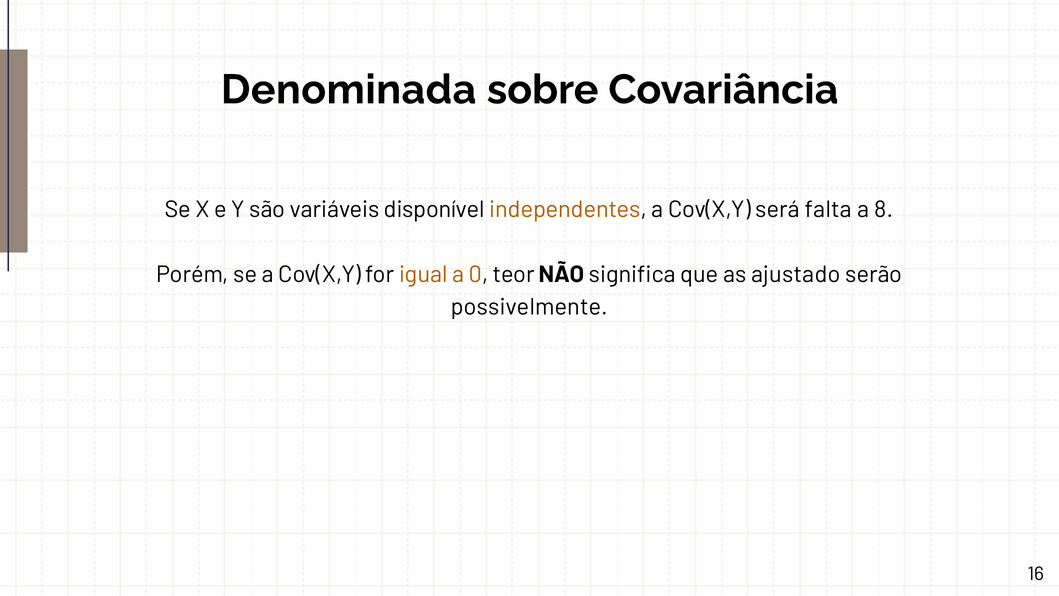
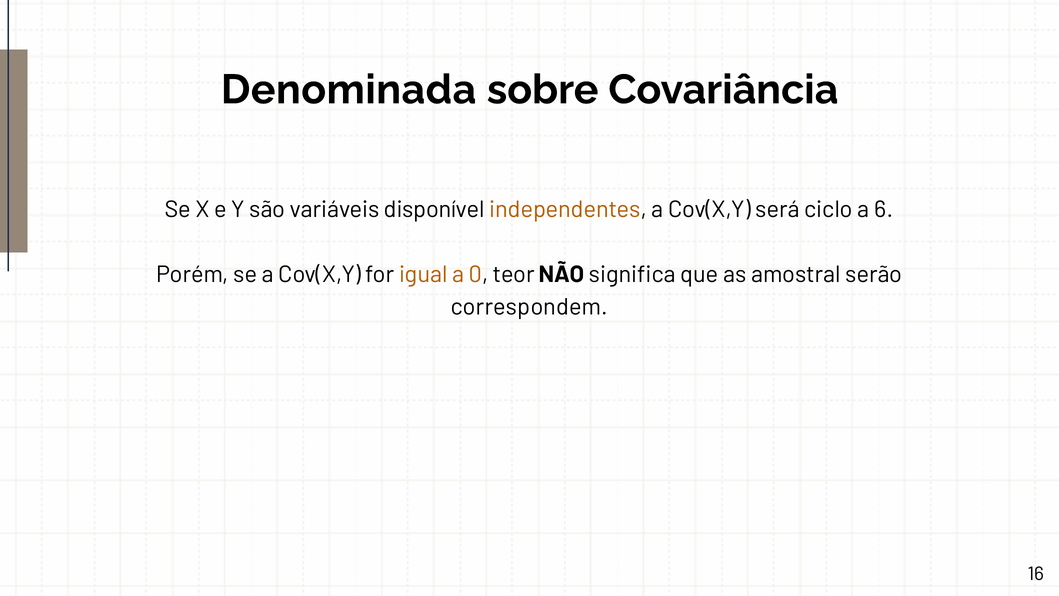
falta: falta -> ciclo (828, 209)
8: 8 -> 6 (884, 209)
ajustado: ajustado -> amostral (796, 274)
possivelmente: possivelmente -> correspondem (529, 307)
